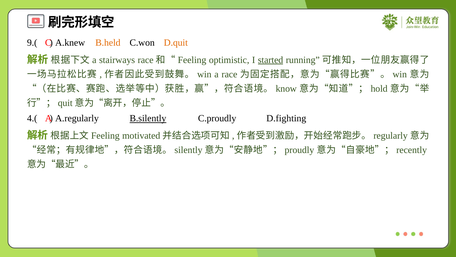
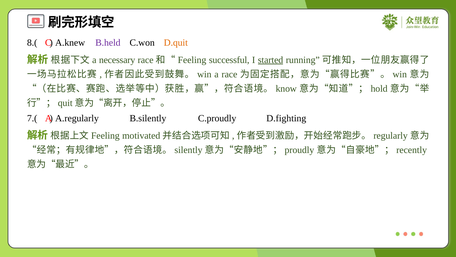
9.(: 9.( -> 8.( (32, 43)
B.held colour: orange -> purple (108, 43)
stairways: stairways -> necessary (117, 60)
optimistic: optimistic -> successful (229, 60)
4.(: 4.( -> 7.( (32, 118)
B.silently underline: present -> none (148, 118)
